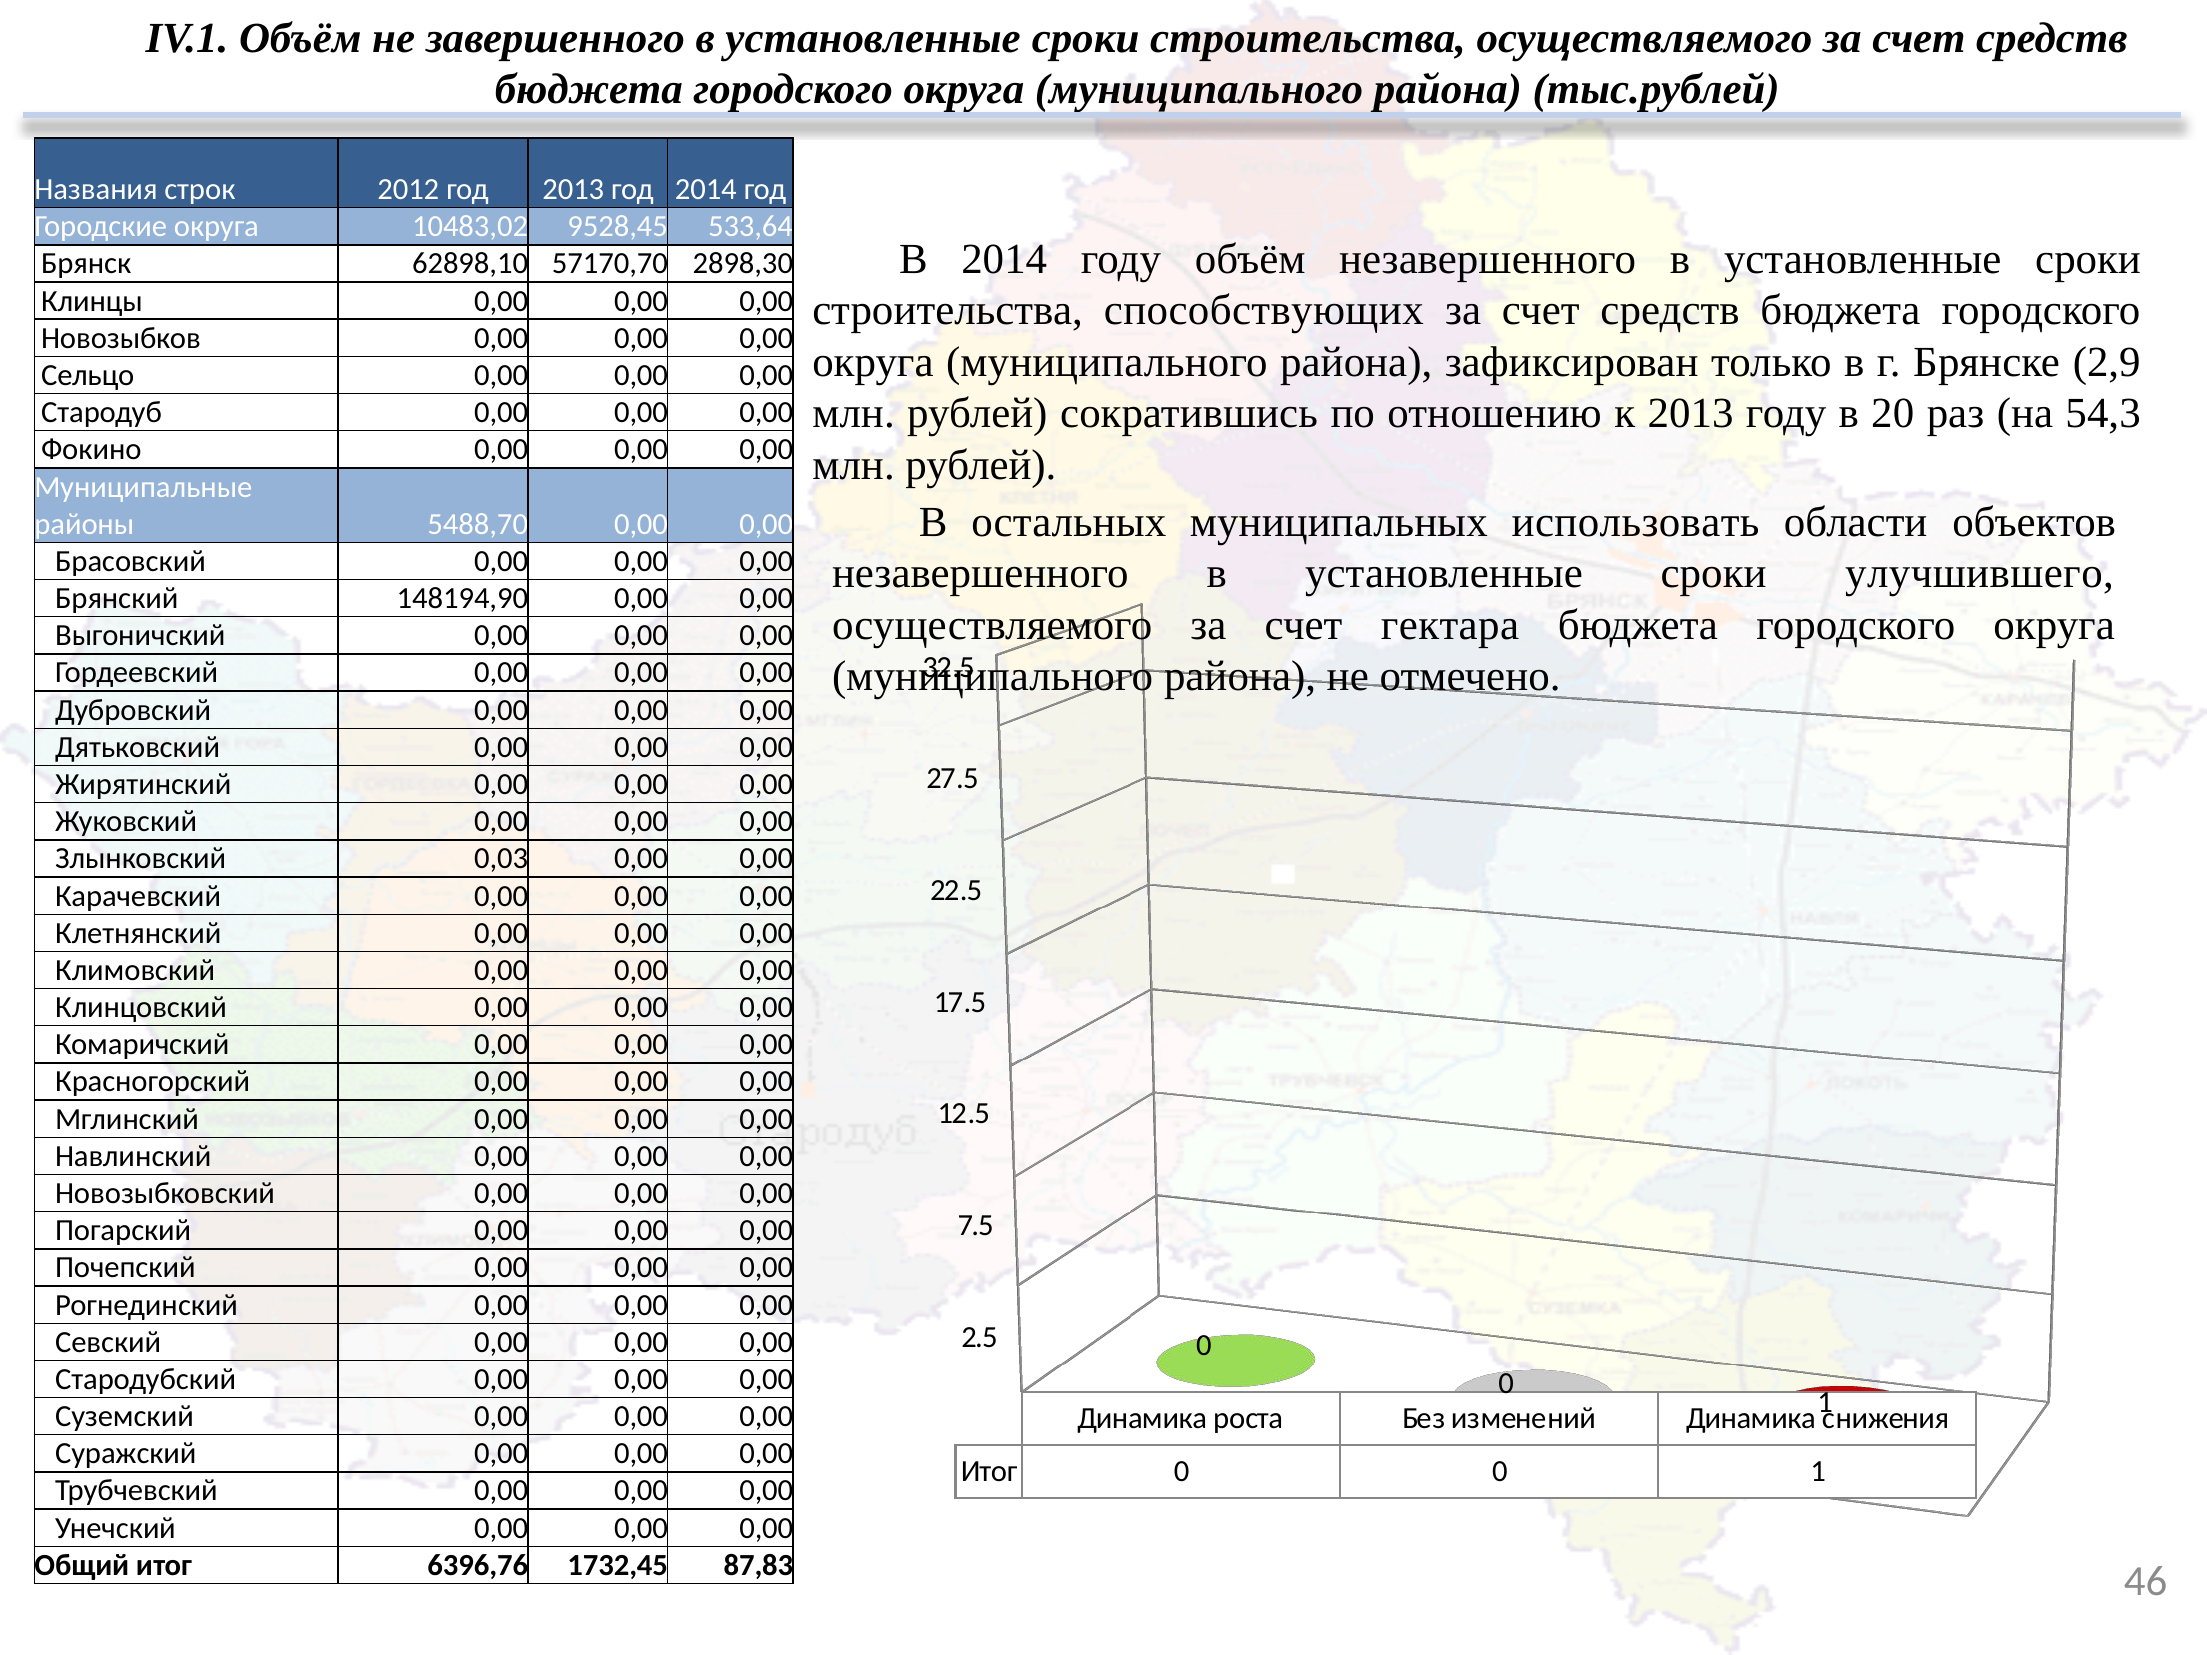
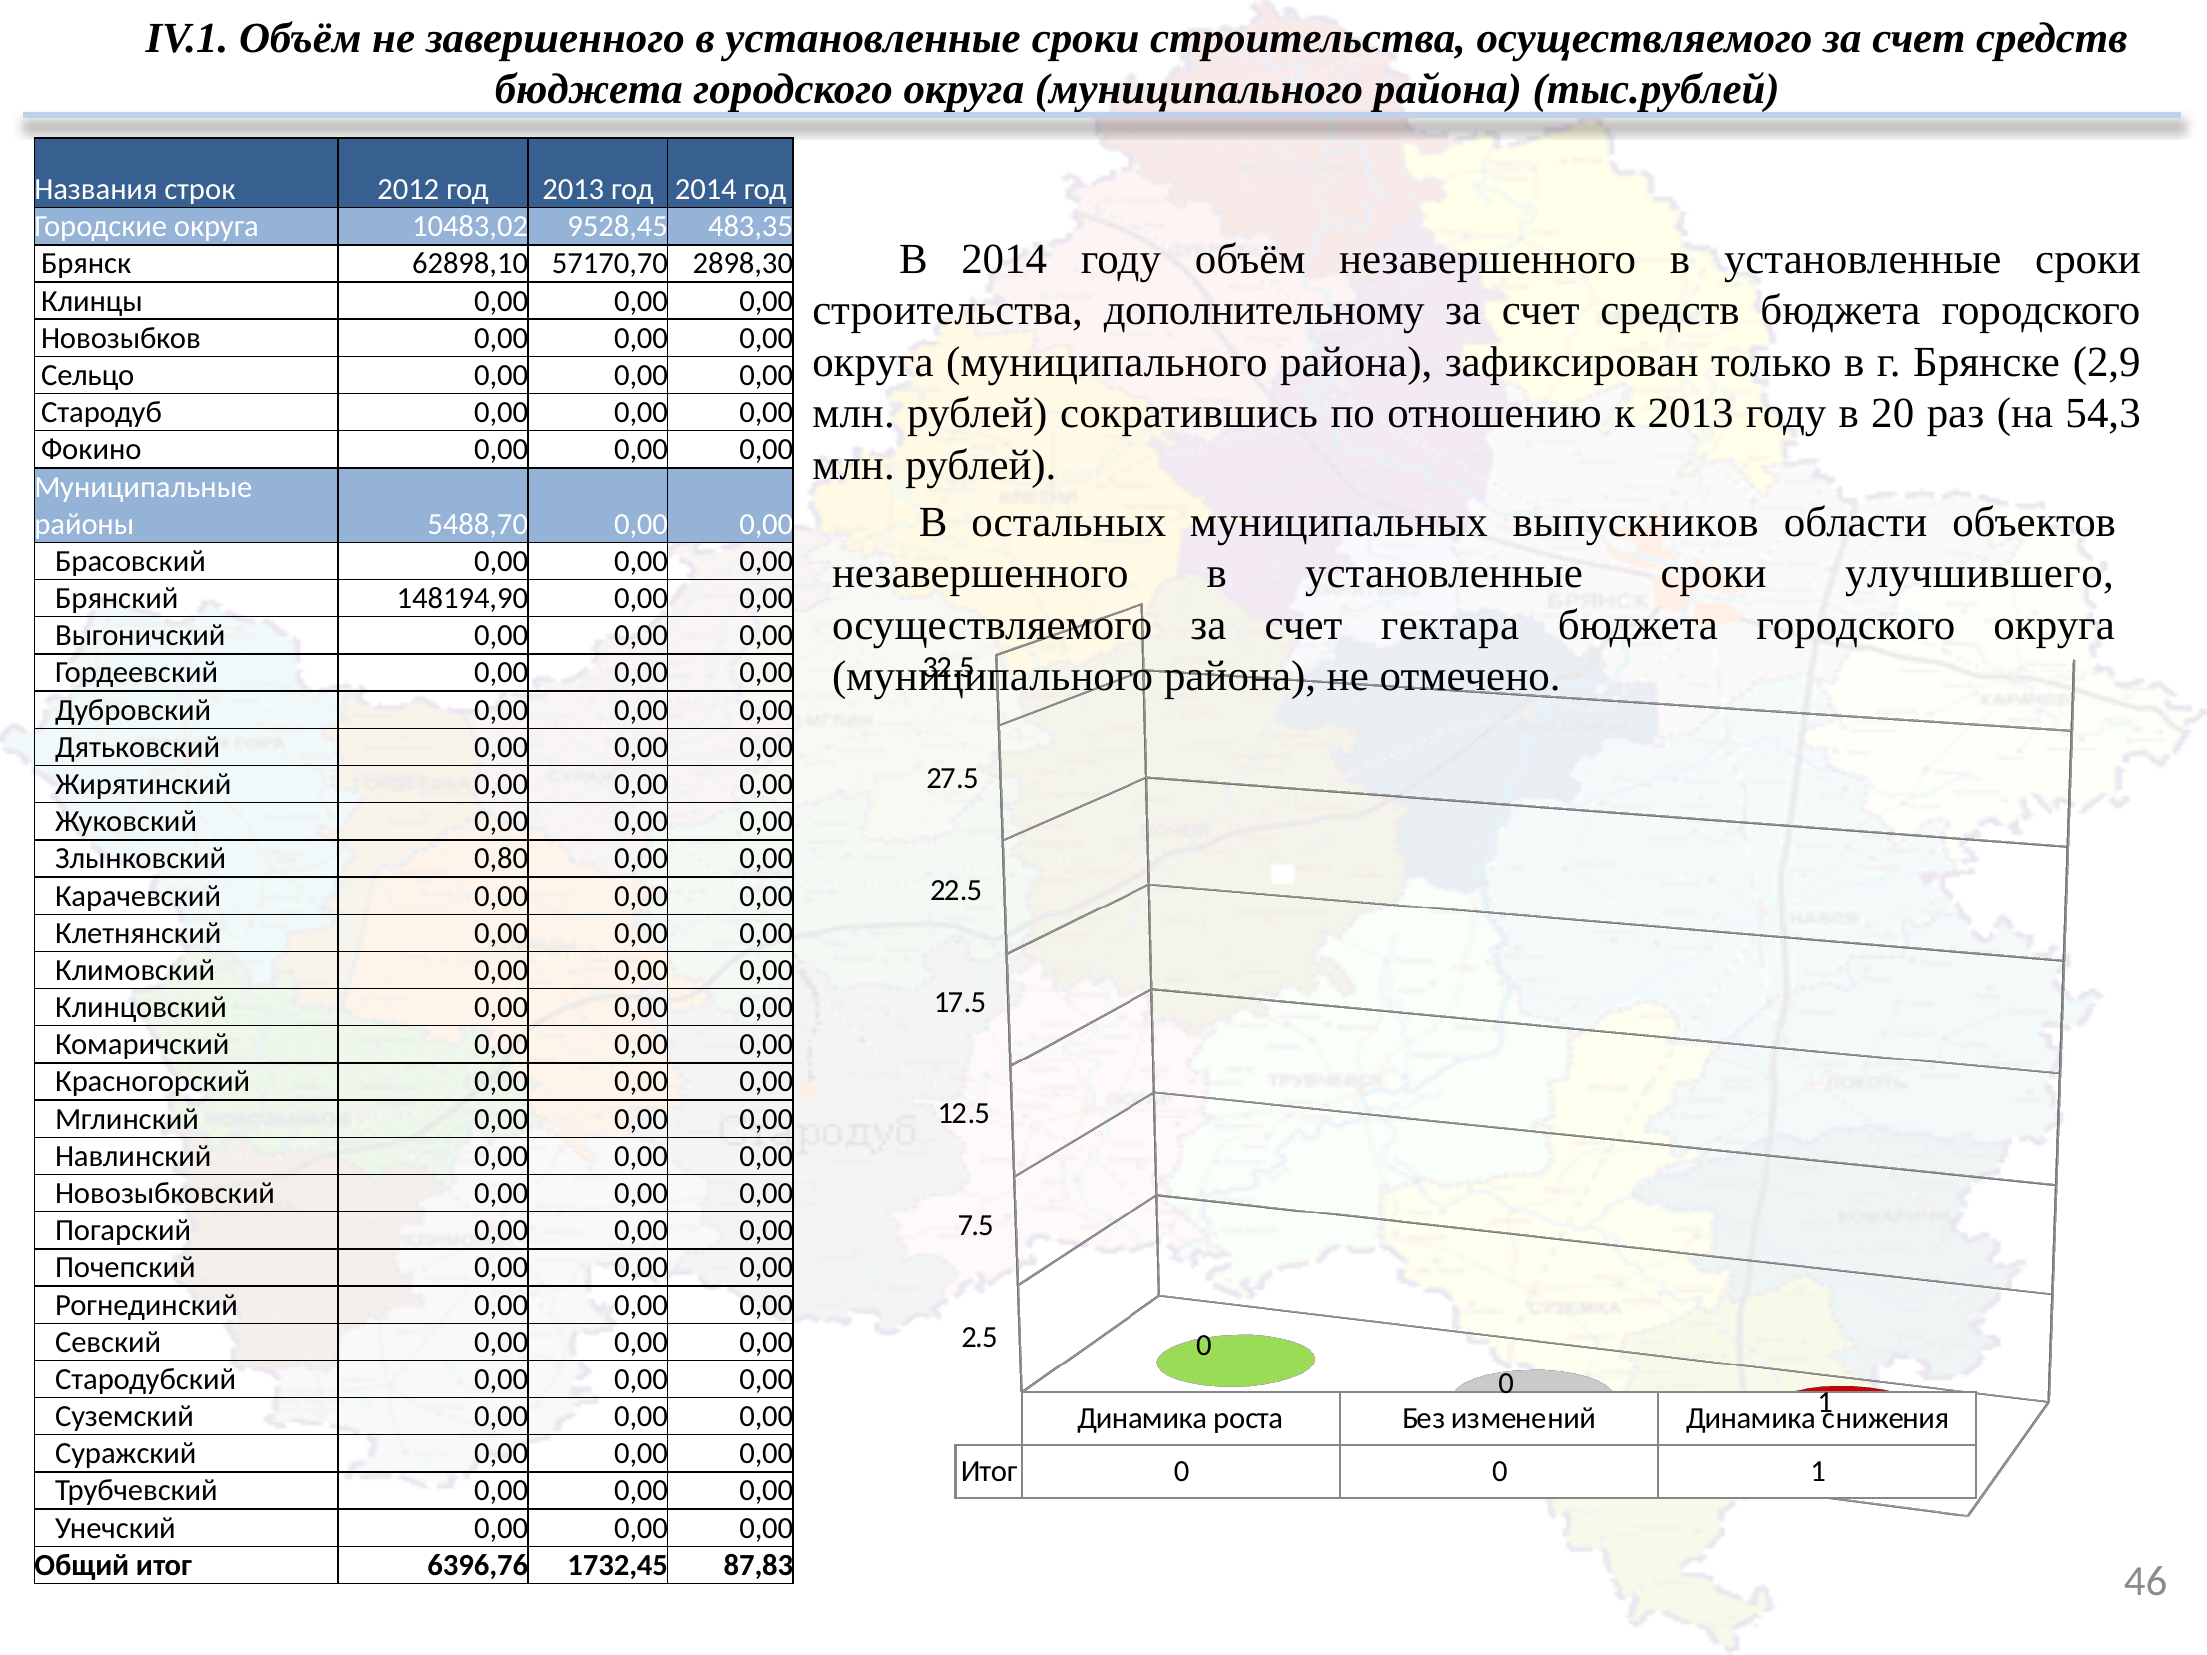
533,64: 533,64 -> 483,35 (750, 227)
способствующих: способствующих -> дополнительному (1264, 310)
использовать: использовать -> выпускников (1636, 522)
0,03: 0,03 -> 0,80 (501, 859)
